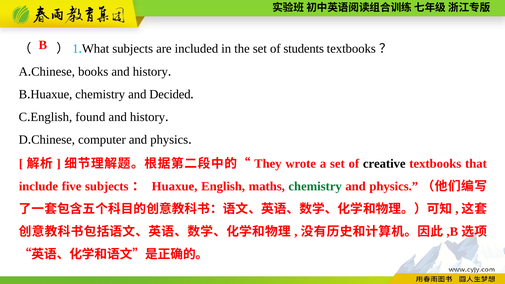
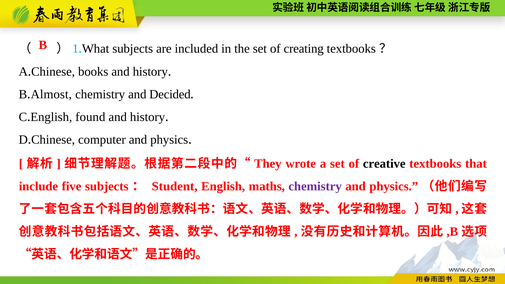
students: students -> creating (304, 49)
Huaxue: Huaxue -> Almost (51, 94)
Huaxue: Huaxue -> Student (175, 186)
chemistry colour: green -> purple (315, 186)
